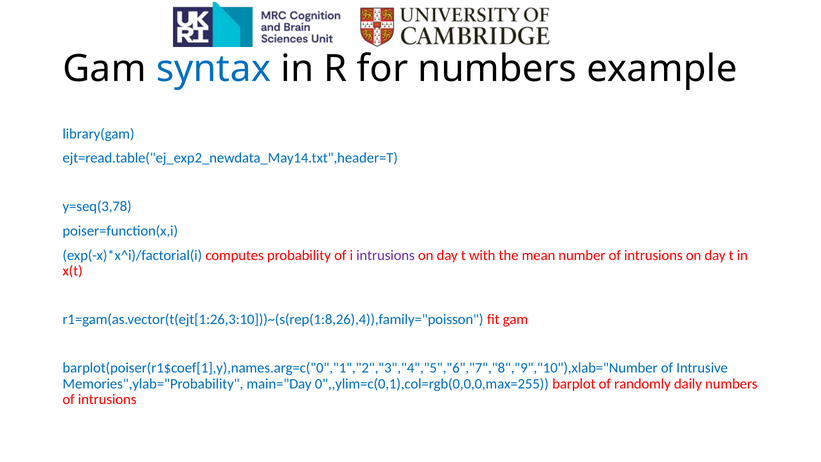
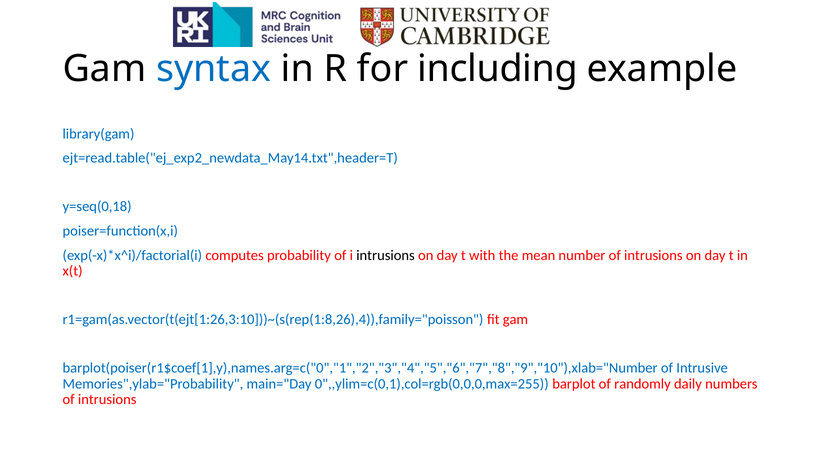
for numbers: numbers -> including (498, 69)
y=seq(3,78: y=seq(3,78 -> y=seq(0,18 (97, 207)
intrusions colour: purple -> black (386, 255)
